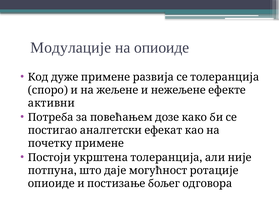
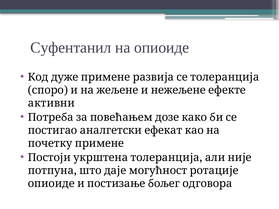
Модулацијe: Модулацијe -> Суфентанил (71, 48)
